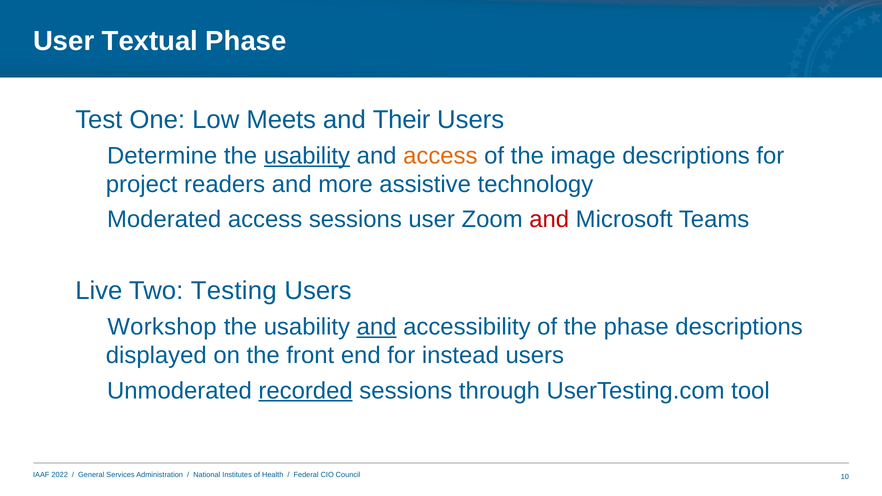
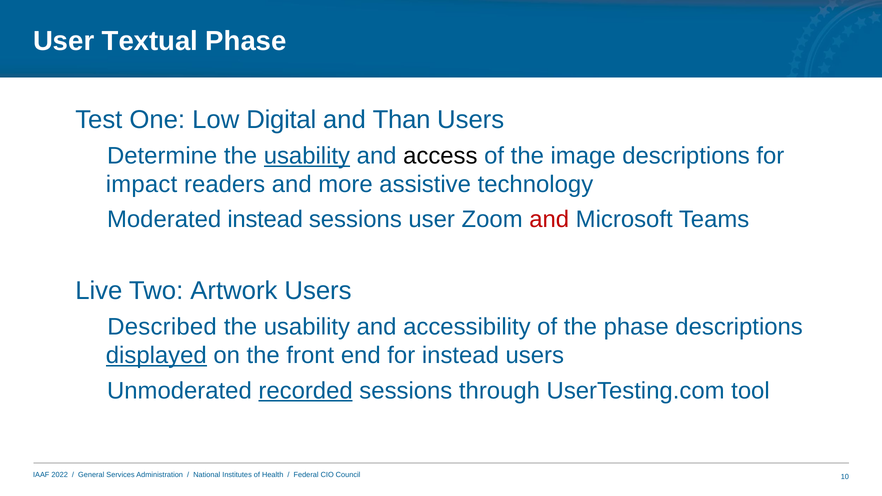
Meets: Meets -> Digital (281, 120)
Their: Their -> Than (402, 120)
access colour: orange -> black (440, 156)
project: project -> impact (142, 184)
Moderated access: access -> instead (265, 220)
Testing: Testing -> Artwork (234, 291)
Workshop: Workshop -> Described (162, 327)
and underline: present -> none (377, 327)
displayed underline: none -> present (156, 356)
